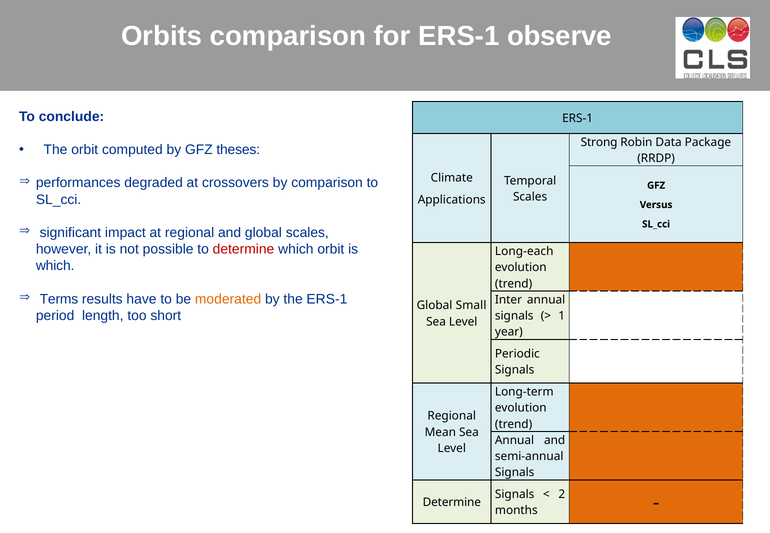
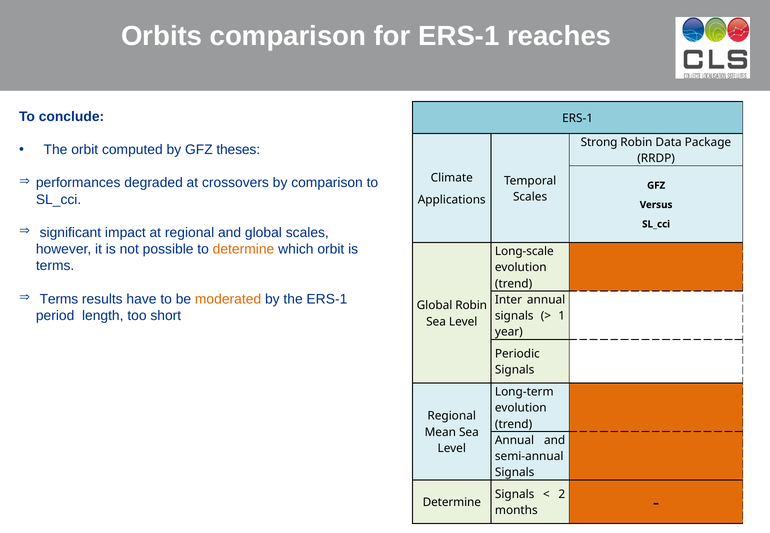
observe: observe -> reaches (559, 36)
determine colour: red -> orange (244, 249)
Long-each: Long-each -> Long-scale (524, 251)
which: which -> terms (55, 266)
Global Small: Small -> Robin (471, 306)
